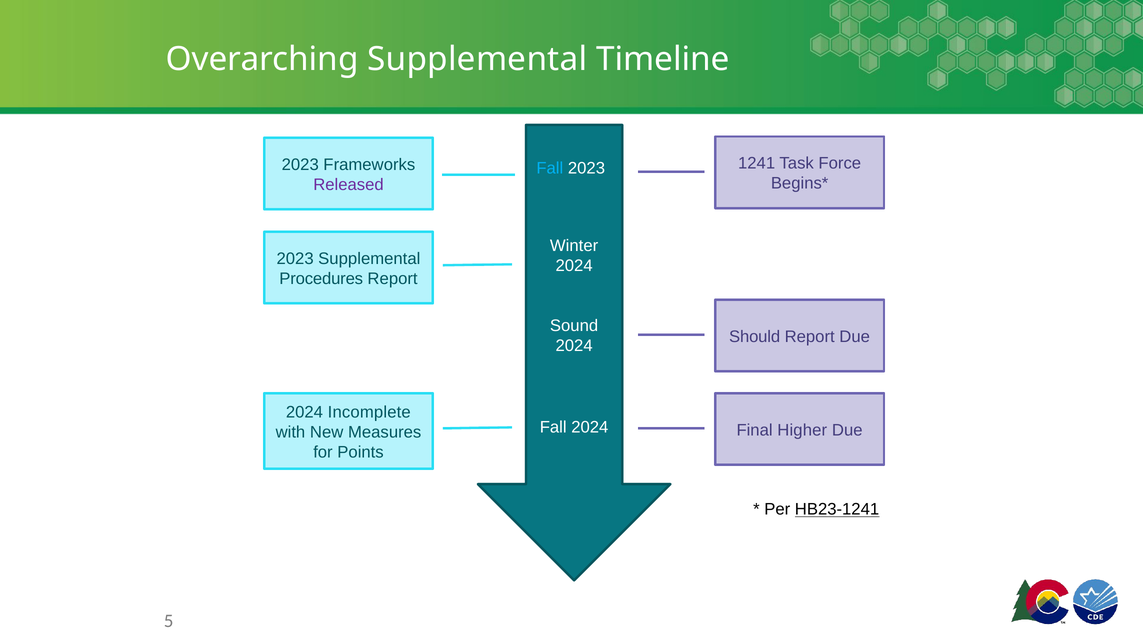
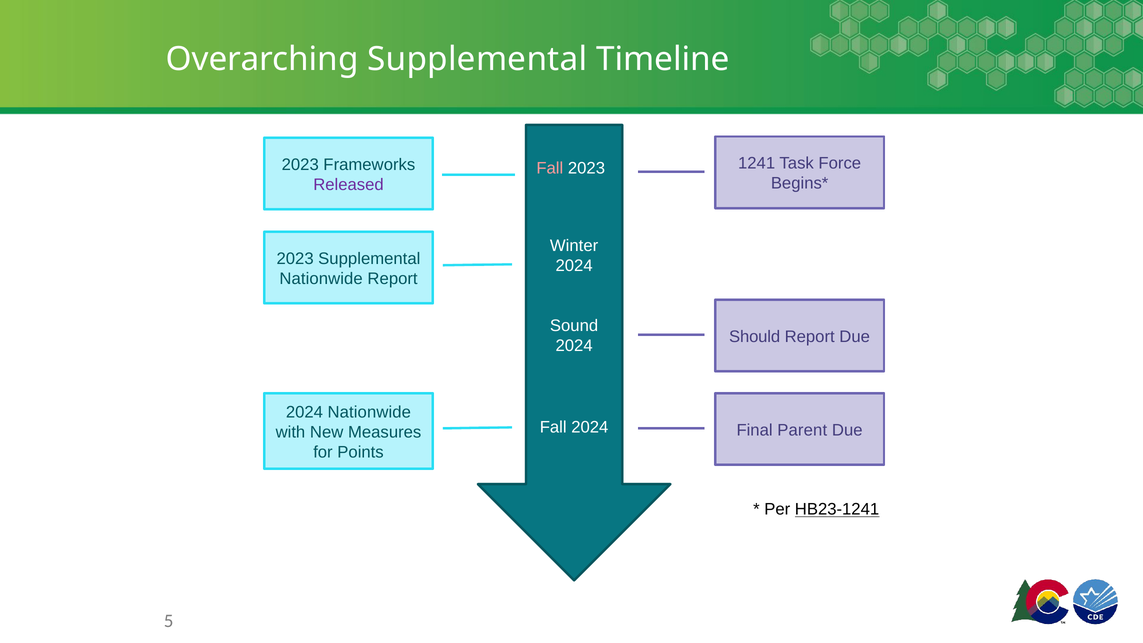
Fall colour: light blue -> pink (550, 168)
Procedures: Procedures -> Nationwide (321, 279)
2024 Incomplete: Incomplete -> Nationwide (369, 412)
Higher: Higher -> Parent (802, 430)
